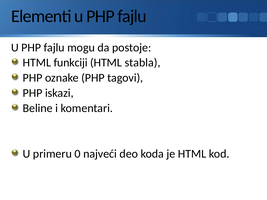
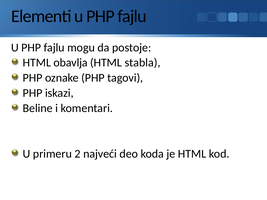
funkciji: funkciji -> obavlja (71, 63)
0: 0 -> 2 (78, 154)
